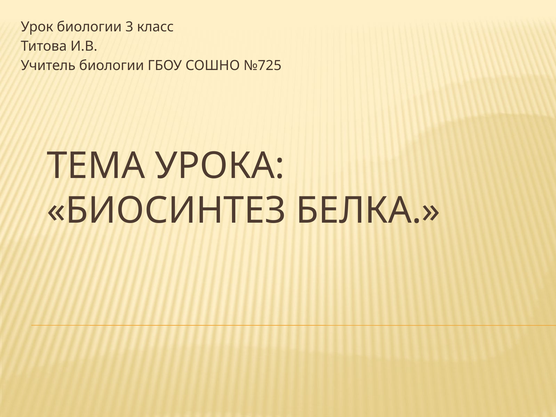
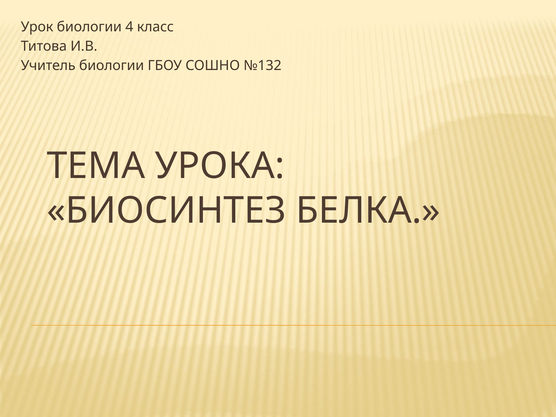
3: 3 -> 4 (129, 27)
№725: №725 -> №132 (263, 66)
